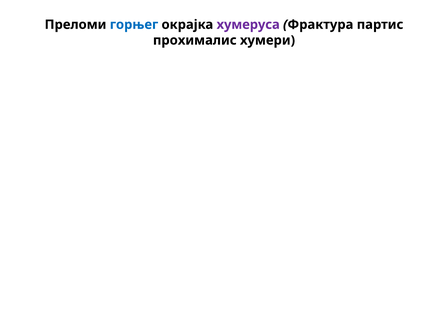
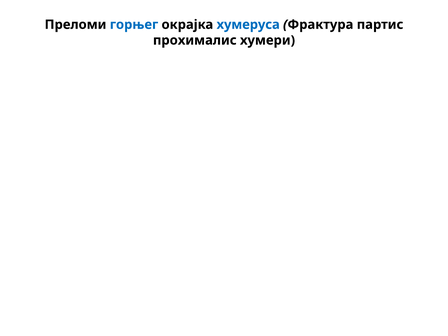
хумеруса colour: purple -> blue (248, 25)
